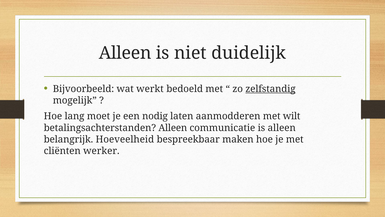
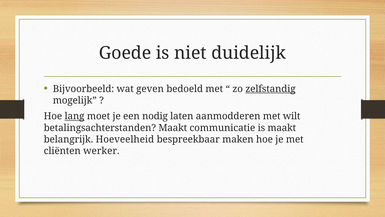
Alleen: Alleen -> Goede (125, 53)
werkt: werkt -> geven (150, 89)
lang underline: none -> present (75, 116)
betalingsachterstanden Alleen: Alleen -> Maakt (173, 128)
is alleen: alleen -> maakt (282, 128)
